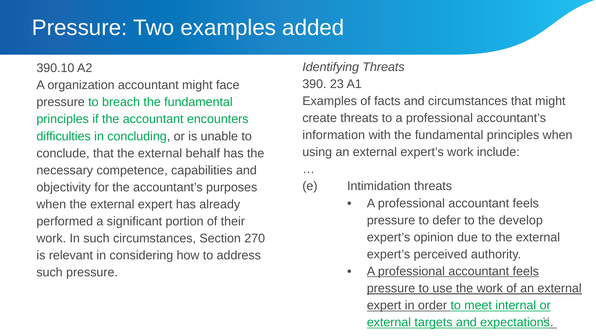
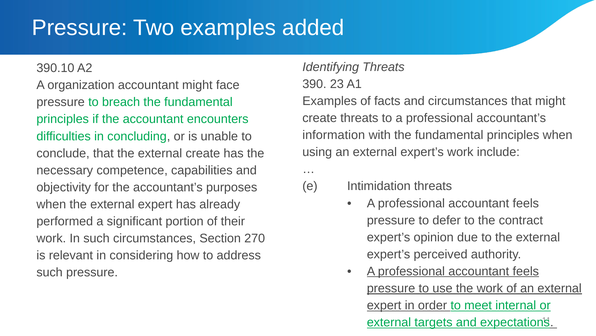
external behalf: behalf -> create (203, 153)
develop: develop -> contract (521, 220)
